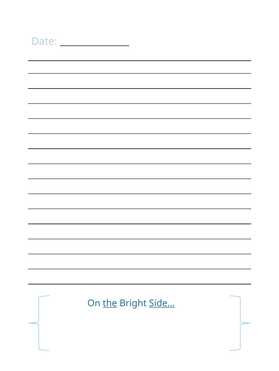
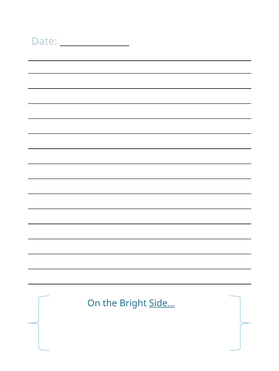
the underline: present -> none (110, 304)
